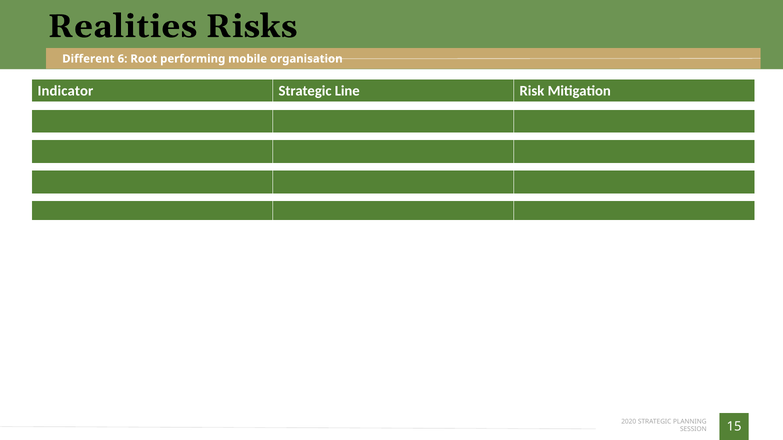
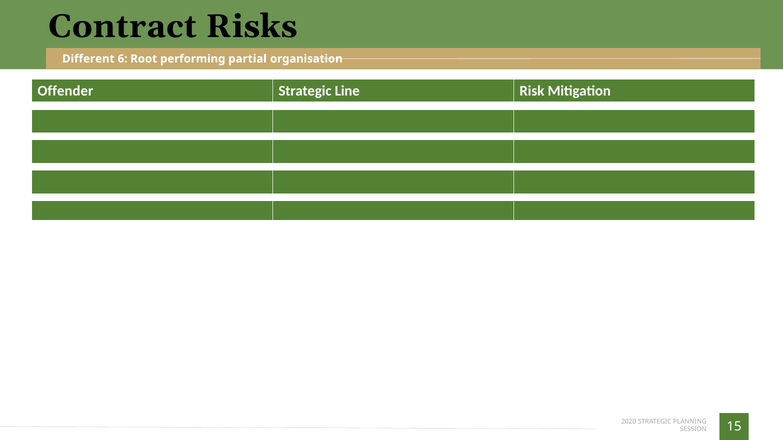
Realities: Realities -> Contract (123, 26)
mobile: mobile -> partial (248, 59)
Indicator: Indicator -> Offender (65, 91)
